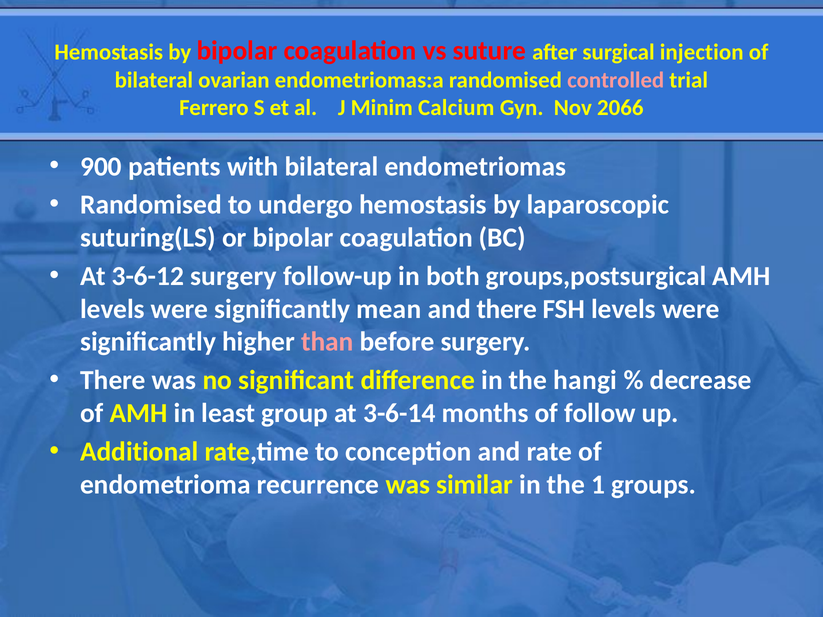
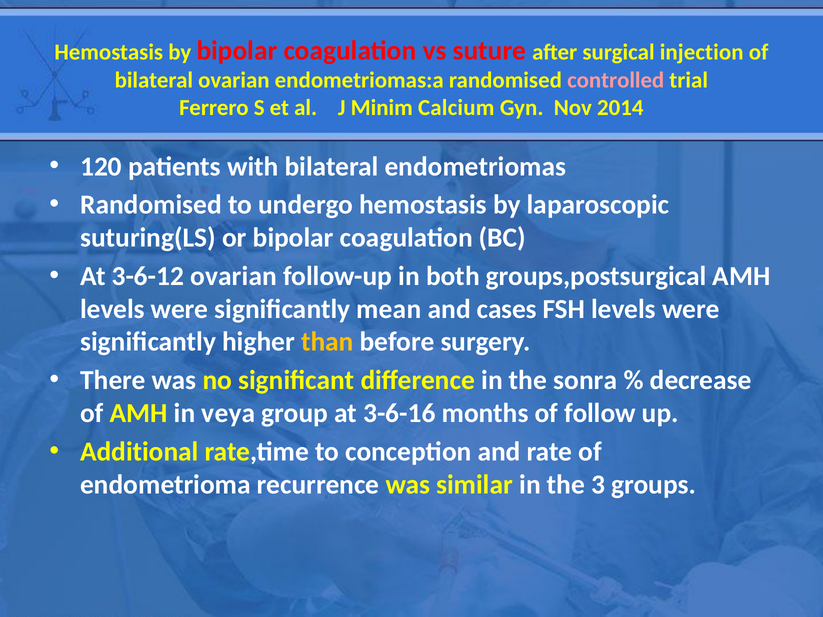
2066: 2066 -> 2014 (620, 108)
900: 900 -> 120 (101, 167)
3-6-12 surgery: surgery -> ovarian (234, 276)
and there: there -> cases (507, 309)
than colour: pink -> yellow (327, 342)
hangi: hangi -> sonra (585, 380)
least: least -> veya (228, 413)
3-6-14: 3-6-14 -> 3-6-16 (399, 413)
1: 1 -> 3 (598, 485)
